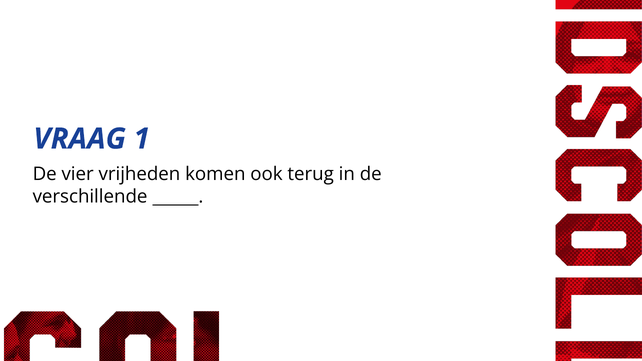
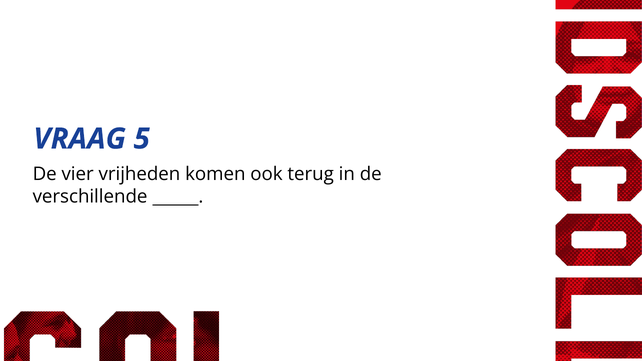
1: 1 -> 5 (142, 139)
